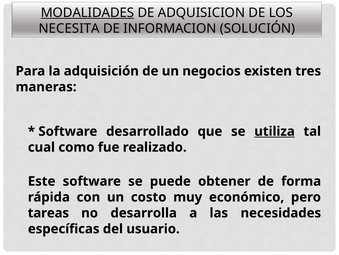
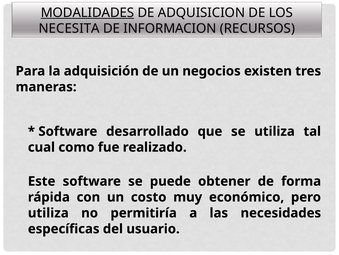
SOLUCIÓN: SOLUCIÓN -> RECURSOS (257, 28)
utiliza underline: present -> none (275, 131)
tareas: tareas -> utiliza (48, 212)
desarrolla: desarrolla -> permitiría (144, 212)
